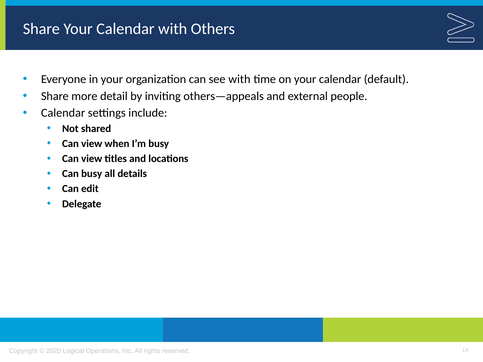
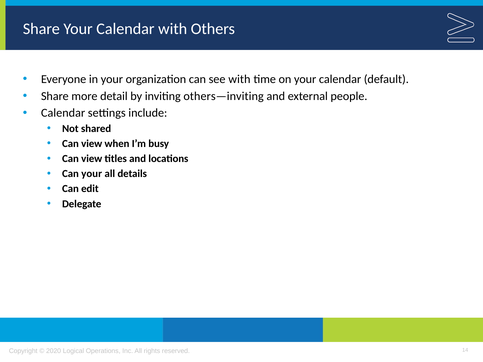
others—appeals: others—appeals -> others—inviting (224, 96)
Can busy: busy -> your (92, 174)
